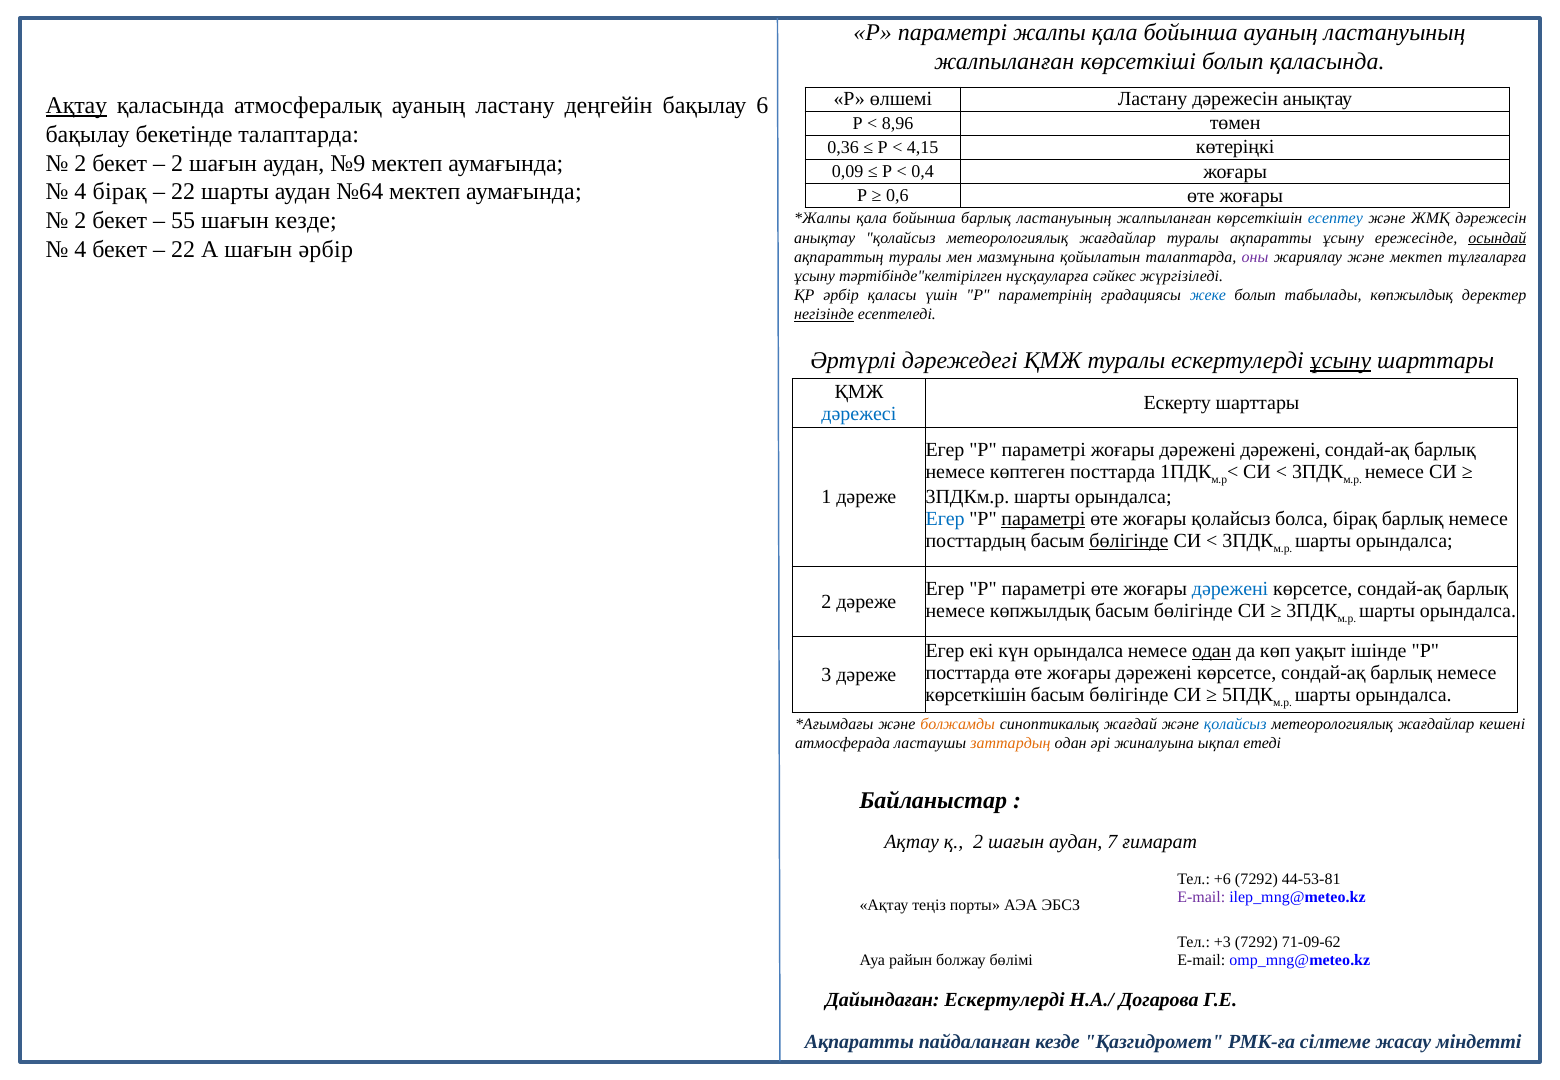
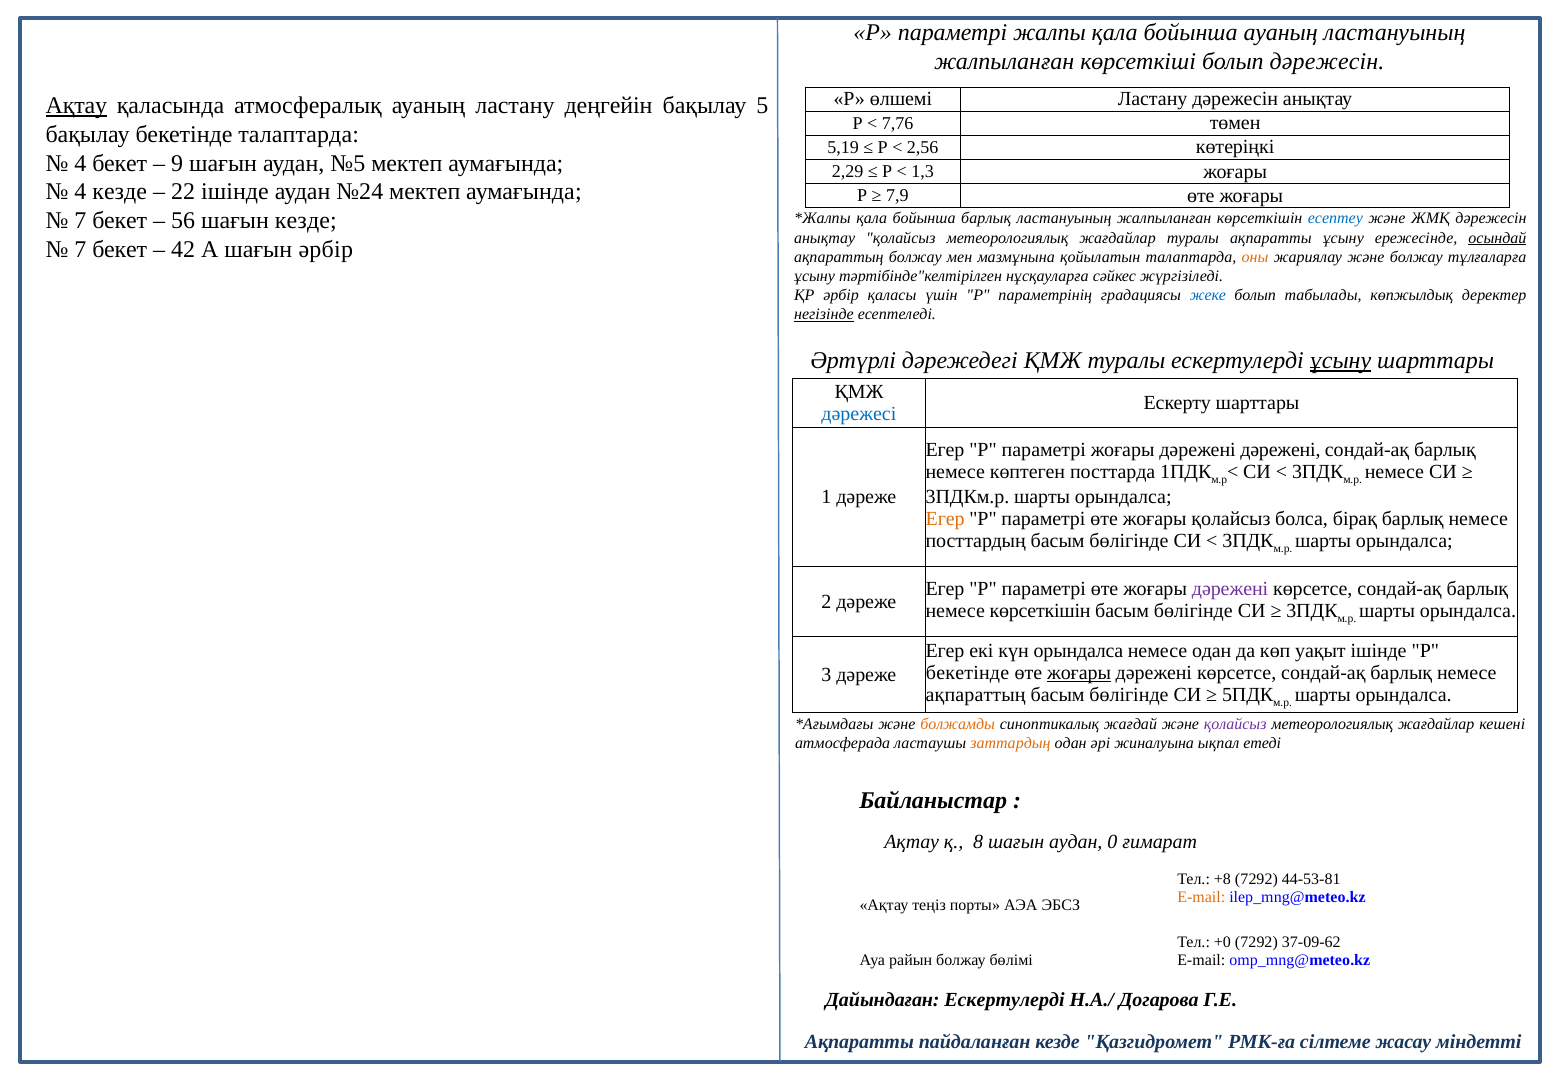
болып қаласында: қаласында -> дәрежесін (1327, 62)
6: 6 -> 5 (762, 106)
8,96: 8,96 -> 7,76 (898, 123)
0,36: 0,36 -> 5,19 (843, 147)
4,15: 4,15 -> 2,56 (923, 147)
2: 2 -> 4 (80, 163)
2: 2 -> 9 (177, 163)
№9: №9 -> №5 (348, 163)
0,09: 0,09 -> 2,29 (848, 171)
0,4: 0,4 -> 1,3 (923, 171)
4 бірақ: бірақ -> кезде (120, 192)
22 шарты: шарты -> ішінде (235, 192)
№64: №64 -> №24 (360, 192)
0,6: 0,6 -> 7,9 (897, 196)
2: 2 -> 7 (80, 221)
55: 55 -> 56 (183, 221)
4: 4 -> 7 (80, 250)
22: 22 -> 42 (183, 250)
ақпараттың туралы: туралы -> болжау (915, 257)
оны colour: purple -> orange (1255, 257)
және мектеп: мектеп -> болжау (1416, 257)
Егер colour: blue -> orange (945, 519)
параметрі underline: present -> none (1043, 519)
бөлігінде underline: present -> none (1129, 541)
дәрежені colour: blue -> purple (1230, 589)
немесе көпжылдық: көпжылдық -> көрсеткішін (1040, 611)
одан underline: present -> none (1212, 651)
посттарда: посттарда -> бекетінде (968, 673)
жоғары underline: none -> present (1079, 673)
көрсеткішін: көрсеткішін -> ақпараттың (976, 695)
қолайсыз colour: blue -> purple (1235, 724)
қ 2: 2 -> 8 (978, 842)
7: 7 -> 0 (1112, 842)
+6: +6 -> +8 (1222, 879)
E-mail colour: purple -> orange (1201, 897)
+3: +3 -> +0 (1222, 942)
71-09-62: 71-09-62 -> 37-09-62 (1311, 942)
